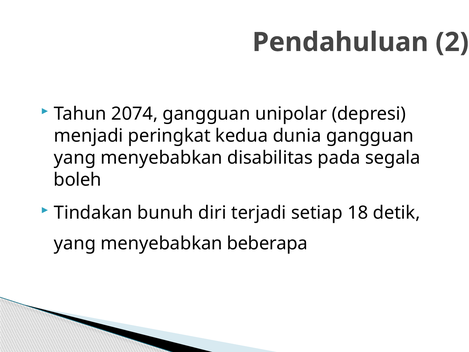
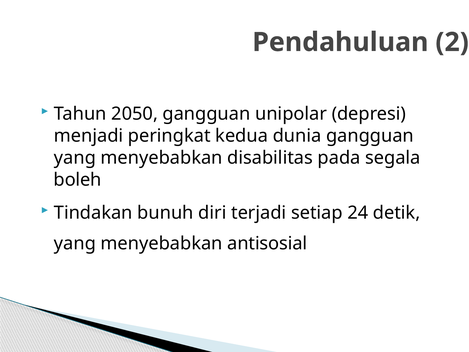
2074: 2074 -> 2050 (135, 114)
18: 18 -> 24 (358, 213)
beberapa: beberapa -> antisosial (267, 243)
